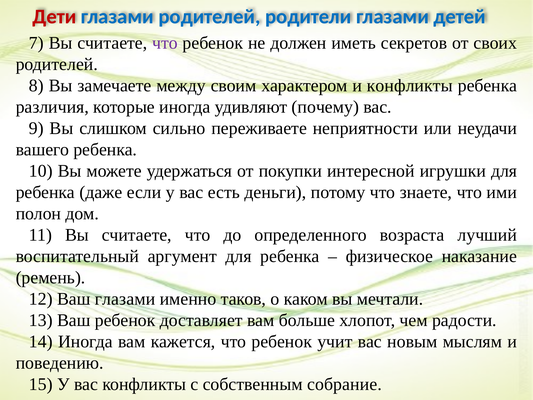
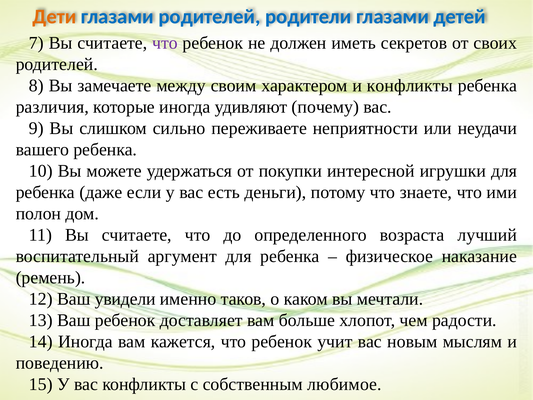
Дети colour: red -> orange (54, 16)
Ваш глазами: глазами -> увидели (125, 299)
собрание: собрание -> любимое (344, 384)
